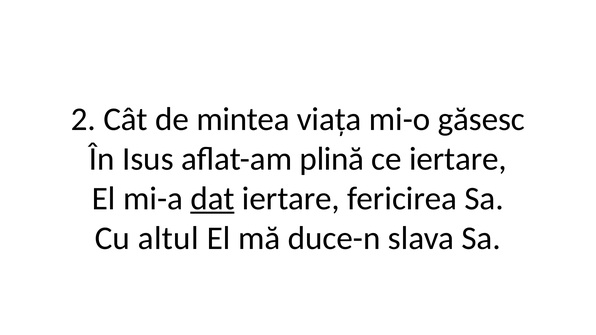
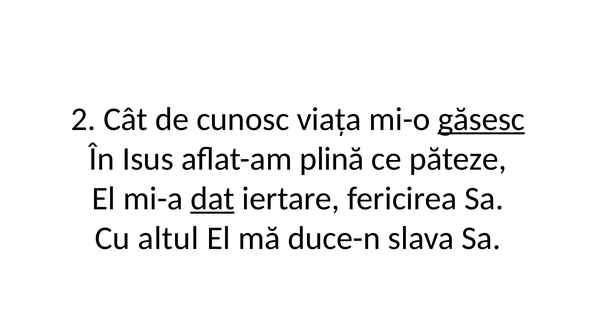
mintea: mintea -> cunosc (243, 119)
găsesc underline: none -> present (481, 119)
ce iertare: iertare -> păteze (458, 159)
